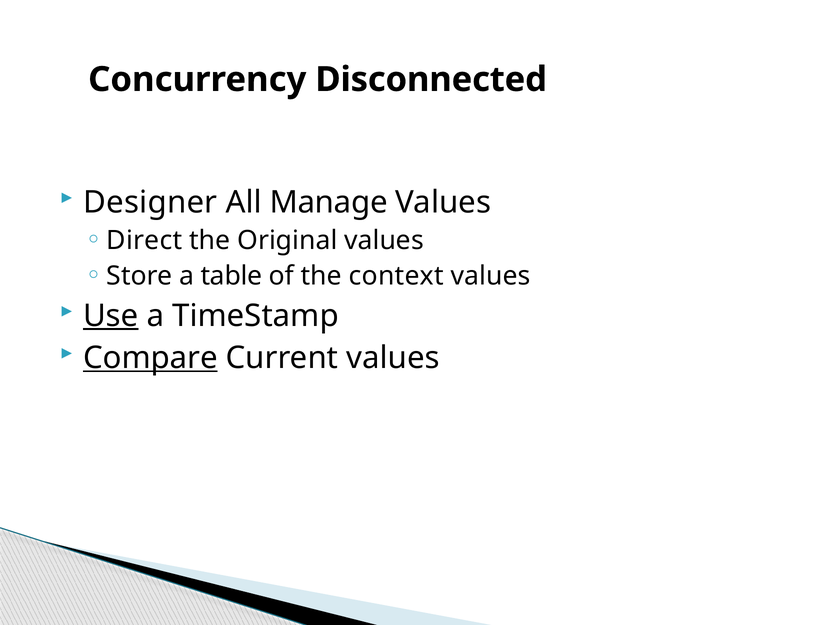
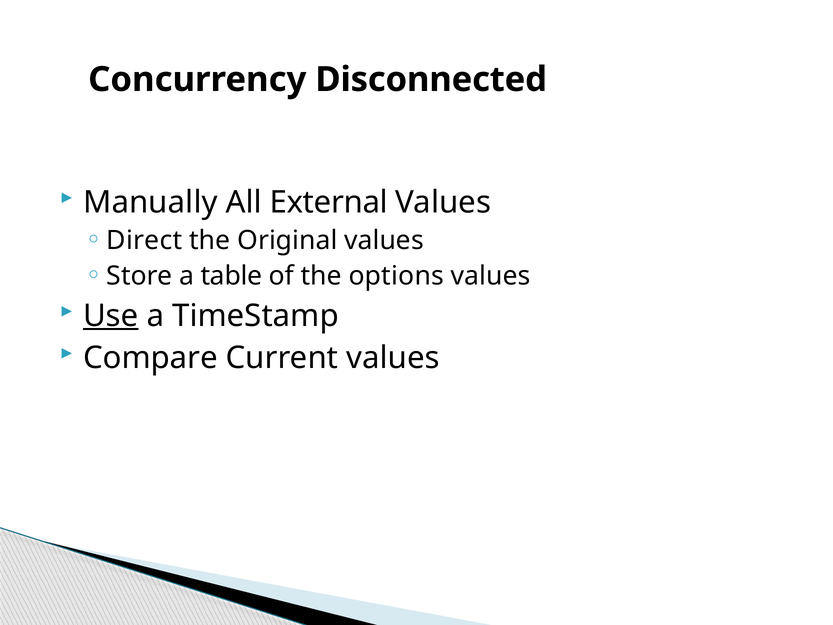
Designer: Designer -> Manually (150, 202)
Manage: Manage -> External (329, 202)
context: context -> options (396, 276)
Compare underline: present -> none (150, 358)
